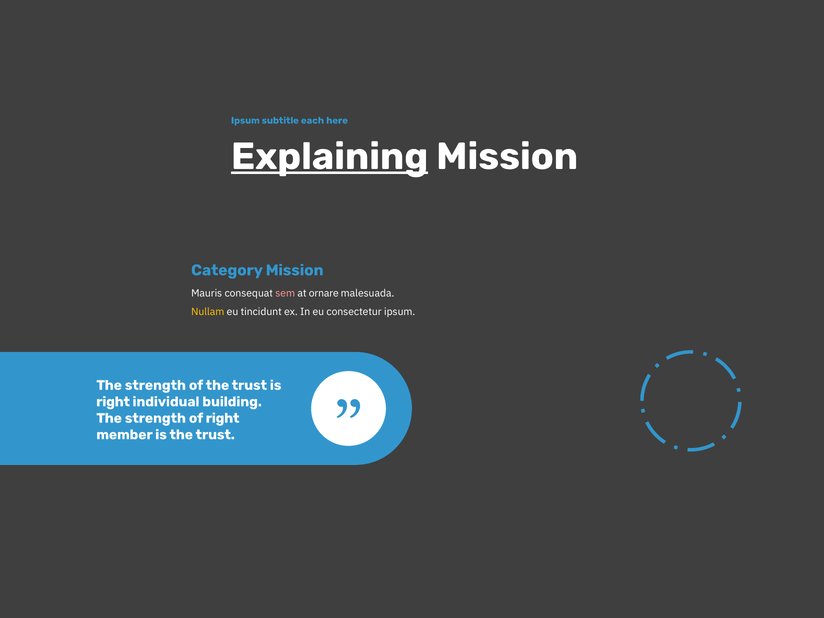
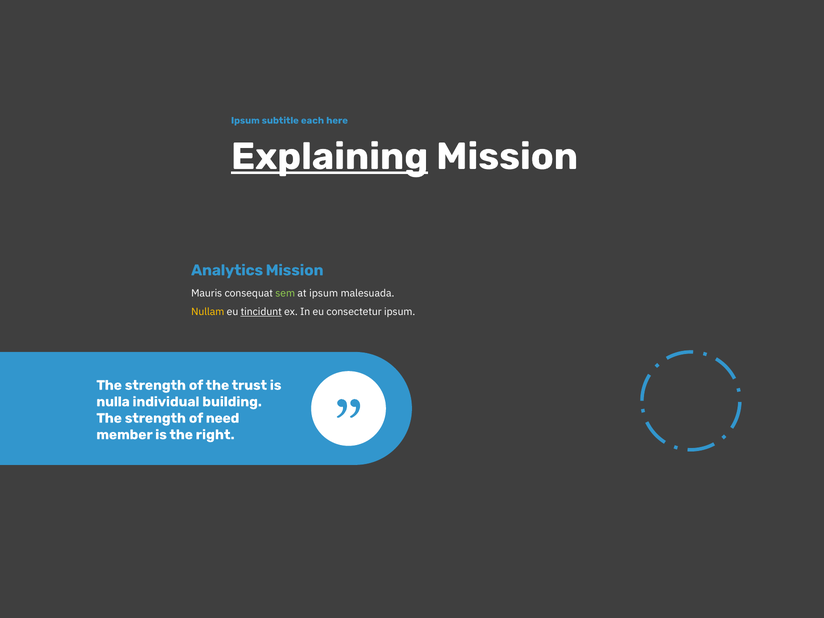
Category: Category -> Analytics (227, 270)
sem colour: pink -> light green (285, 293)
at ornare: ornare -> ipsum (324, 293)
tincidunt underline: none -> present (261, 312)
right: right -> nulla (113, 402)
of right: right -> need (223, 418)
is the trust: trust -> right (215, 435)
